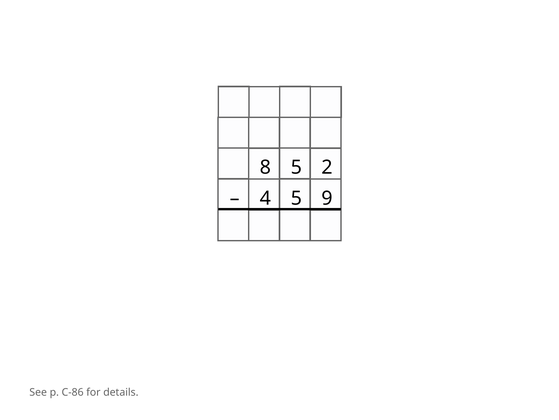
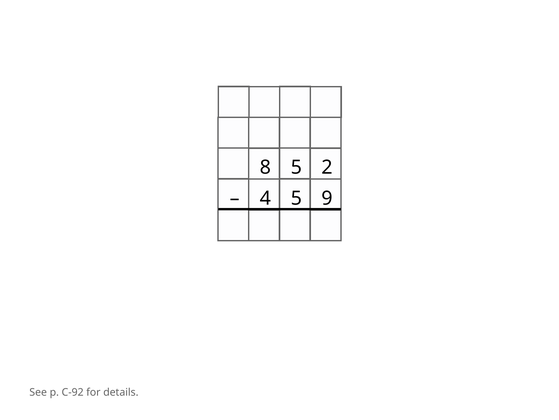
C-86: C-86 -> C-92 (73, 392)
